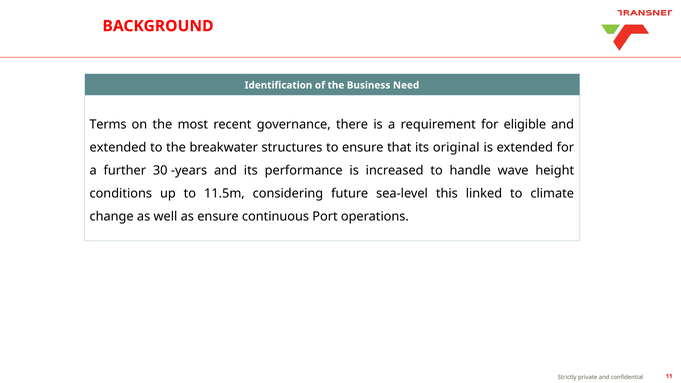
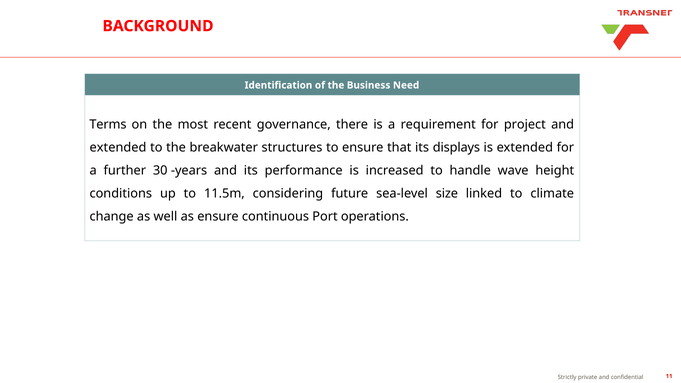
eligible: eligible -> project (525, 124)
original: original -> displays (456, 147)
this: this -> size (447, 193)
